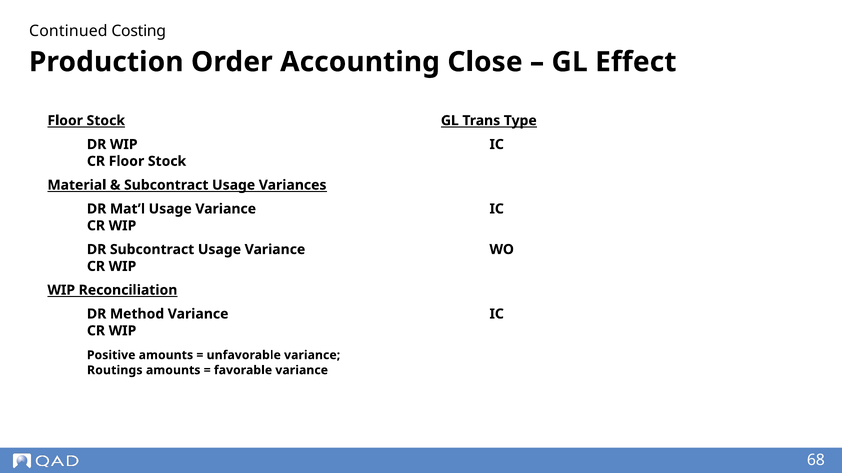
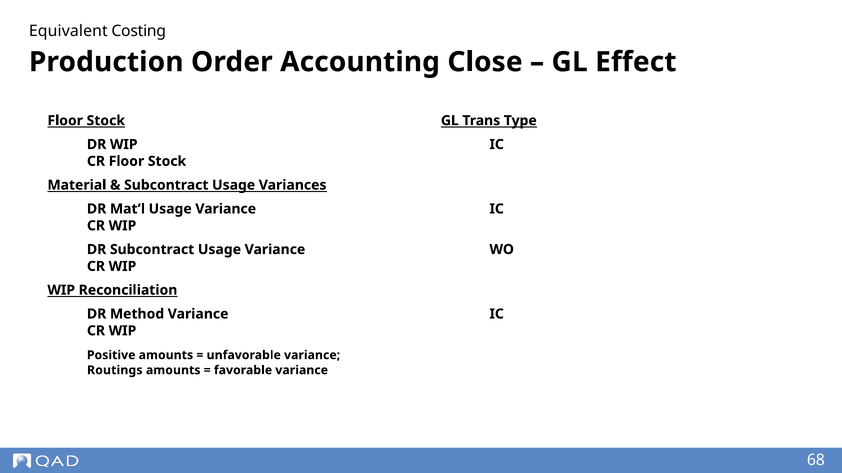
Continued: Continued -> Equivalent (68, 31)
